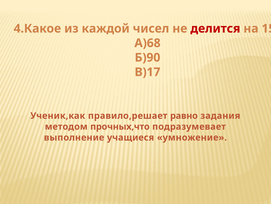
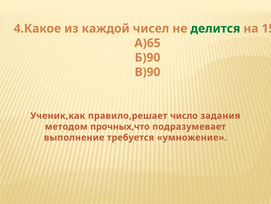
делится colour: red -> green (215, 28)
А)68: А)68 -> А)65 (147, 43)
В)17: В)17 -> В)90 (147, 72)
равно: равно -> число (184, 115)
учащиеся: учащиеся -> требуется (131, 137)
